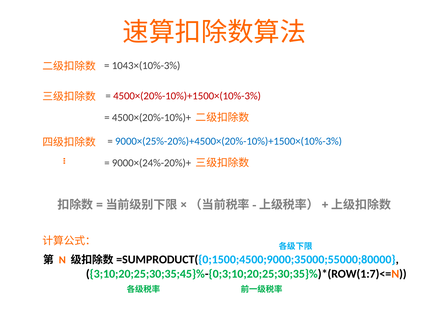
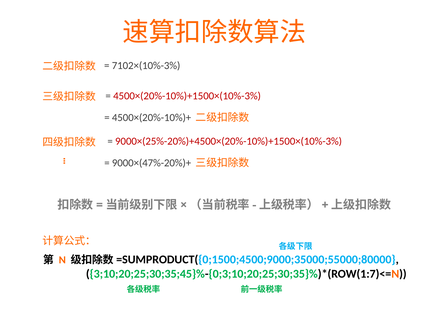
1043×(10%-3%: 1043×(10%-3% -> 7102×(10%-3% (146, 65)
9000×(25%-20%)+4500×(20%-10%)+1500×(10%-3% colour: blue -> red (229, 141)
9000×(24%-20%)+: 9000×(24%-20%)+ -> 9000×(47%-20%)+ (152, 163)
